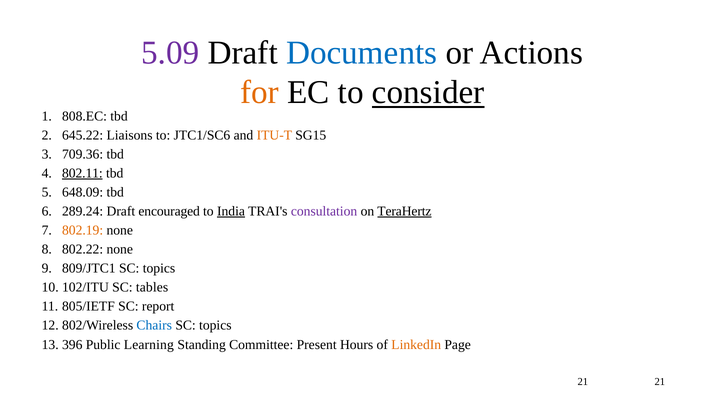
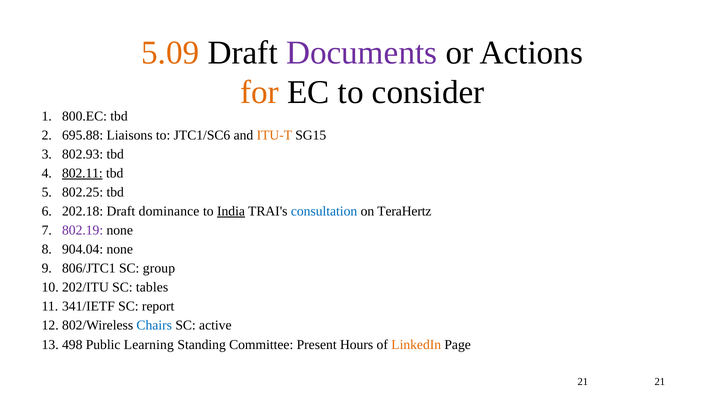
5.09 colour: purple -> orange (170, 53)
Documents colour: blue -> purple (362, 53)
consider underline: present -> none (428, 92)
808.EC: 808.EC -> 800.EC (85, 116)
645.22: 645.22 -> 695.88 (83, 135)
709.36: 709.36 -> 802.93 (83, 154)
648.09: 648.09 -> 802.25 (83, 192)
289.24: 289.24 -> 202.18 (83, 211)
encouraged: encouraged -> dominance (169, 211)
consultation colour: purple -> blue (324, 211)
TeraHertz underline: present -> none (404, 211)
802.19 colour: orange -> purple (83, 230)
802.22: 802.22 -> 904.04 (83, 249)
809/JTC1: 809/JTC1 -> 806/JTC1 (89, 268)
topics: topics -> group (159, 268)
102/ITU: 102/ITU -> 202/ITU (85, 287)
805/IETF: 805/IETF -> 341/IETF (88, 306)
topics: topics -> active (215, 325)
396: 396 -> 498 (72, 344)
